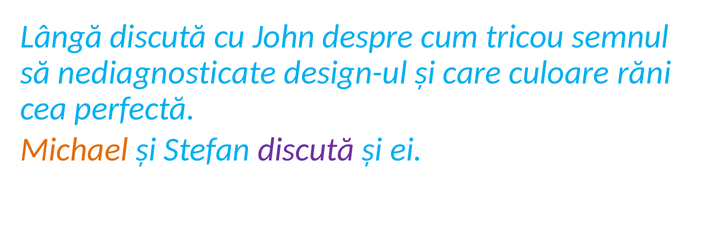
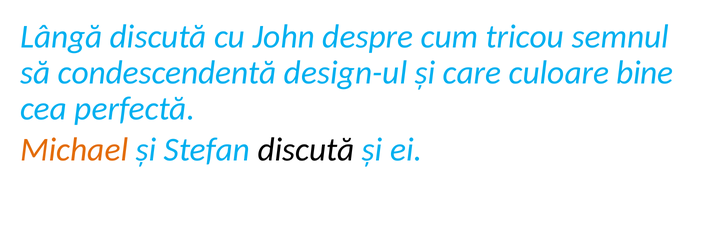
nediagnosticate: nediagnosticate -> condescendentă (167, 73)
răni: răni -> bine (645, 73)
discută colour: purple -> black (306, 149)
